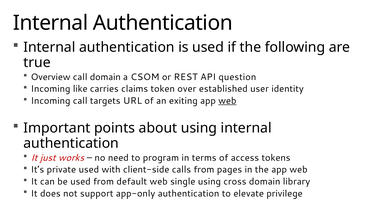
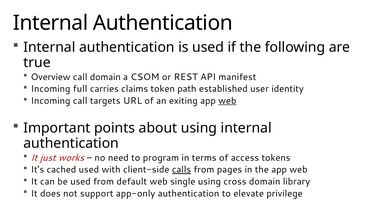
question: question -> manifest (237, 77)
like: like -> full (80, 89)
over: over -> path (187, 89)
private: private -> cached (61, 169)
calls underline: none -> present (181, 169)
